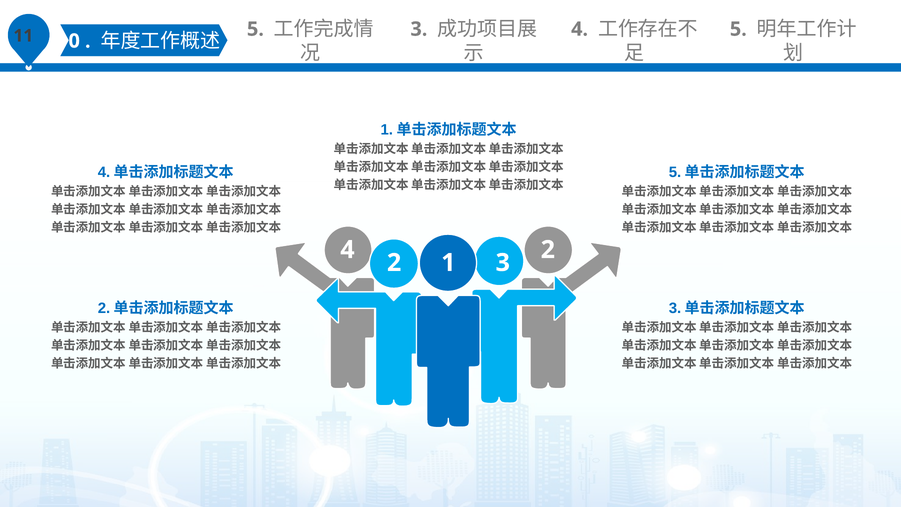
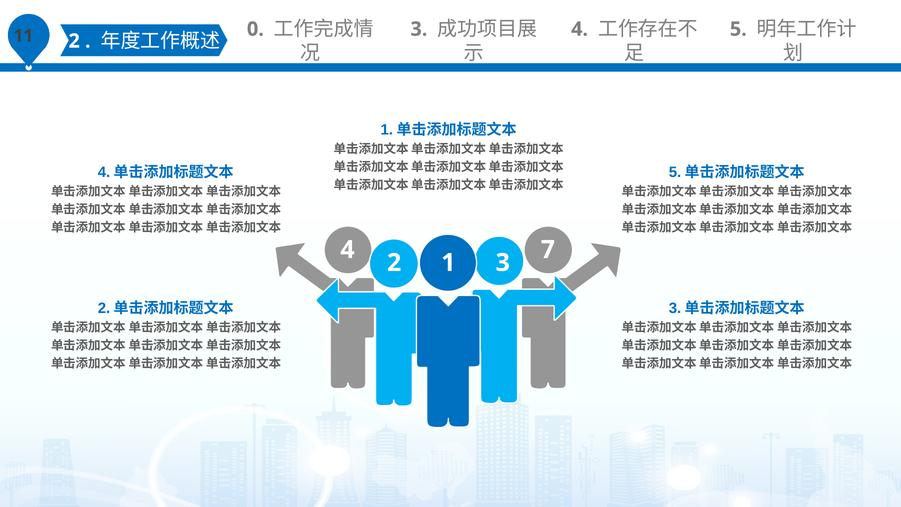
0: 0 -> 2 (74, 41)
5: 5 -> 0 (255, 29)
4 2: 2 -> 7 (548, 250)
